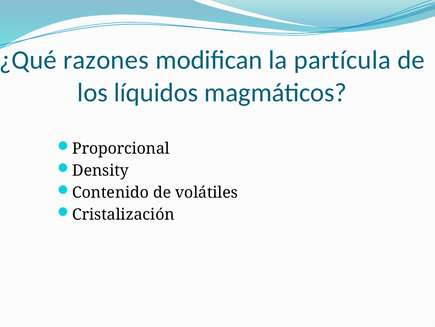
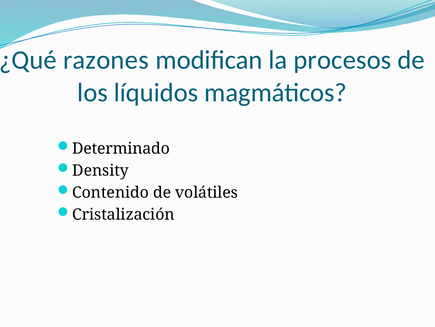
partícula: partícula -> procesos (342, 60)
Proporcional: Proporcional -> Determinado (121, 148)
